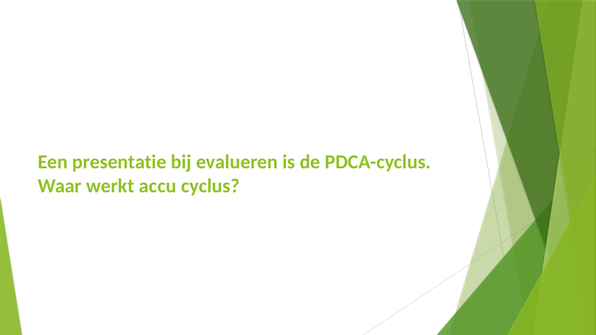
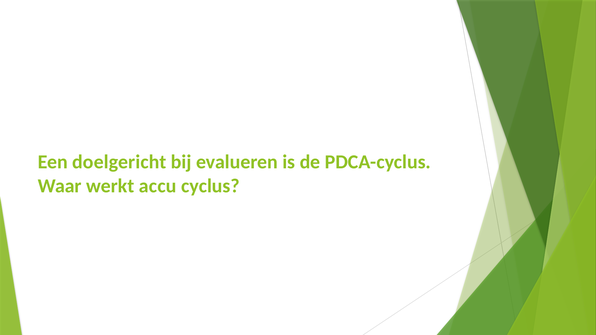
presentatie: presentatie -> doelgericht (119, 162)
